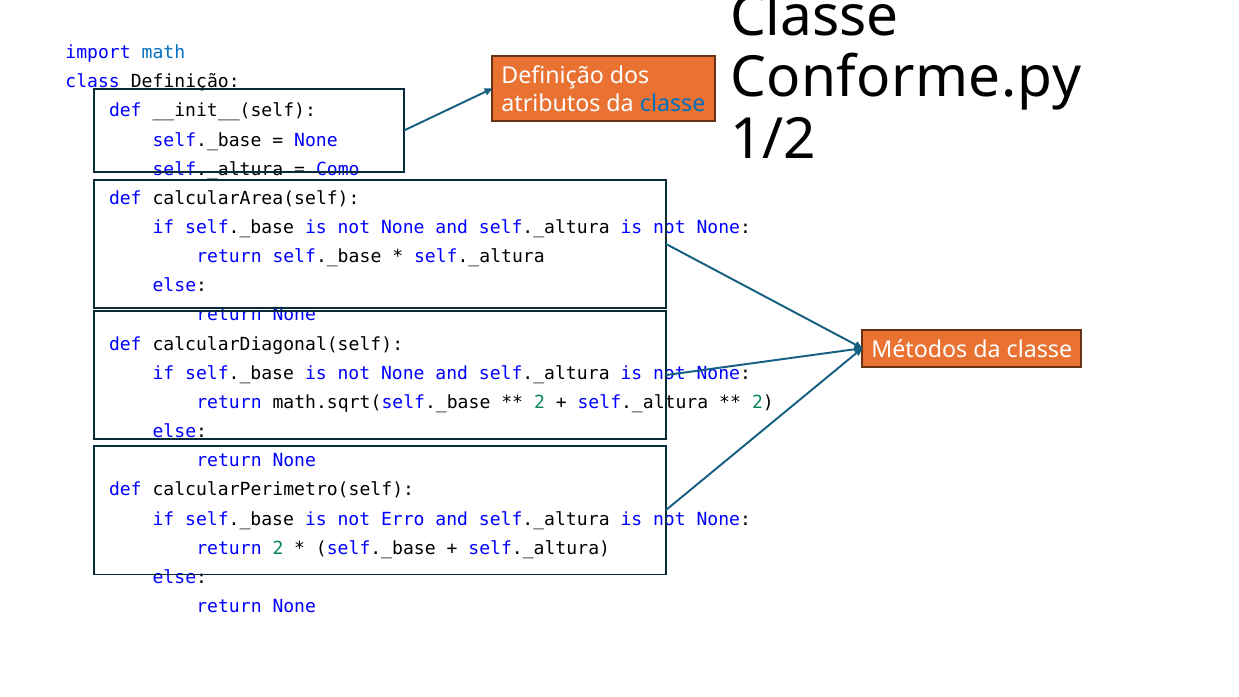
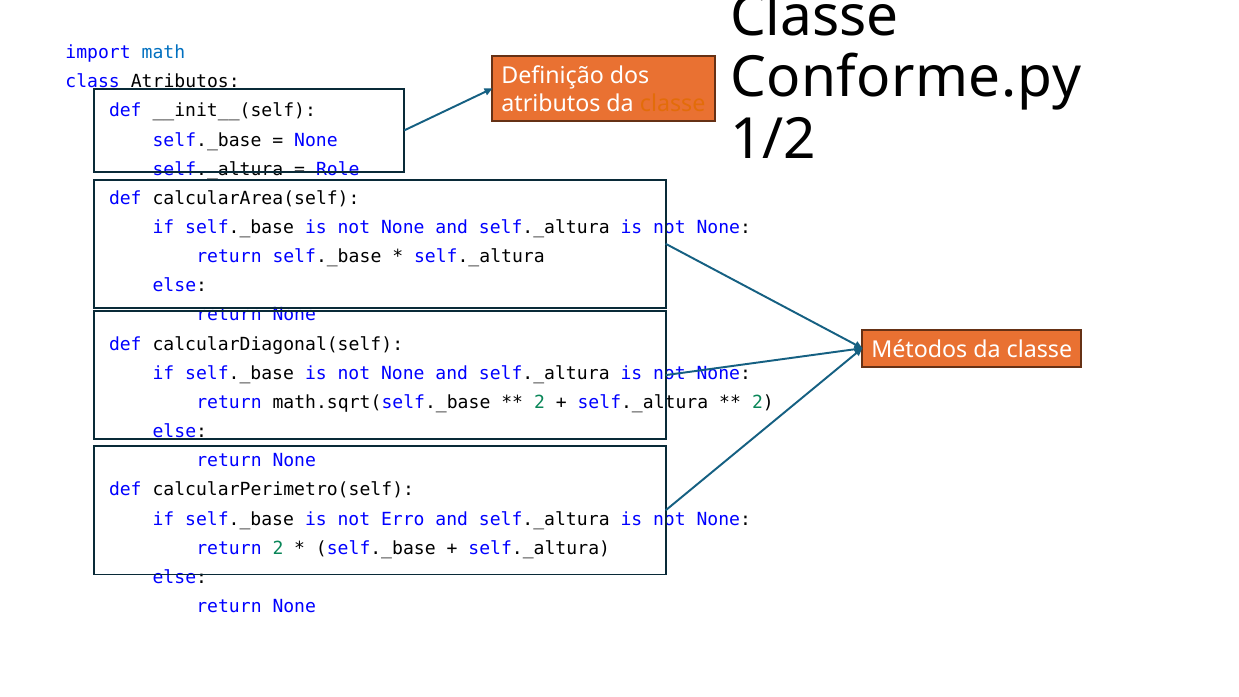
class Definição: Definição -> Atributos (185, 82)
classe colour: blue -> orange (673, 104)
Como: Como -> Role (338, 169)
